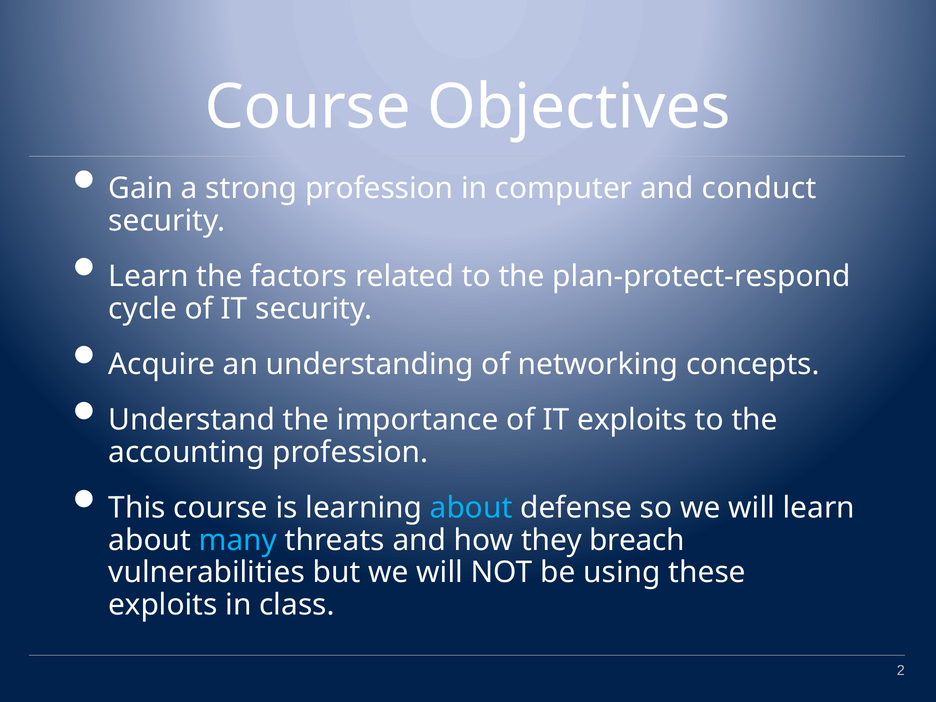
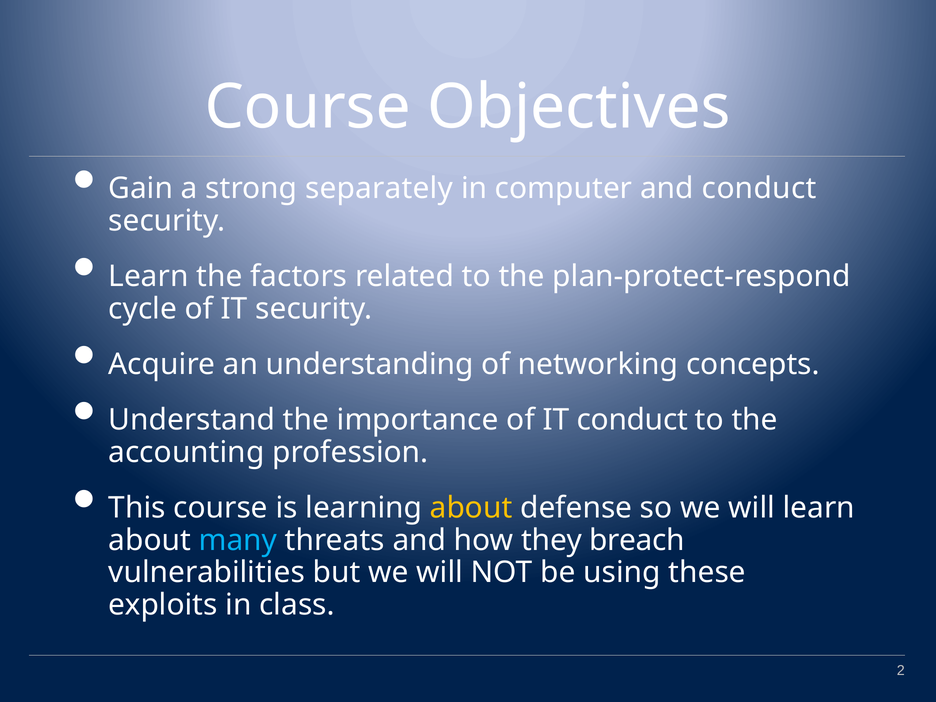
strong profession: profession -> separately (379, 189)
IT exploits: exploits -> conduct (632, 420)
about colour: light blue -> yellow (471, 508)
